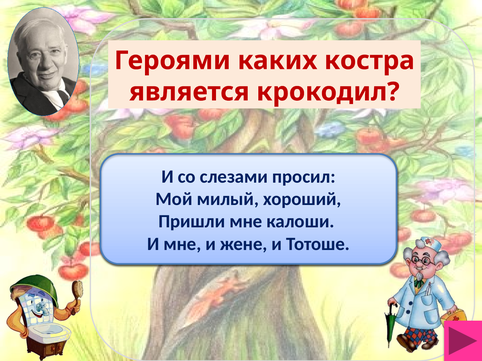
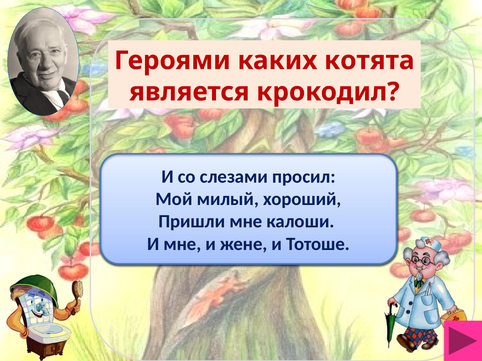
костра: костра -> котята (369, 61)
